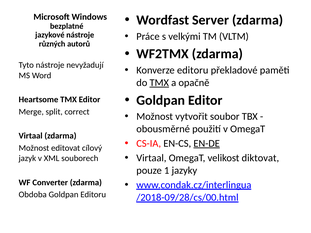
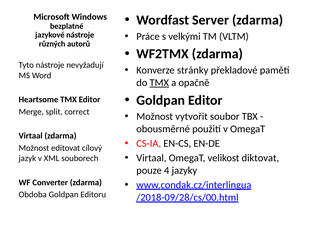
Konverze editoru: editoru -> stránky (193, 70)
EN-DE underline: present -> none (207, 144)
1: 1 -> 4 (167, 171)
